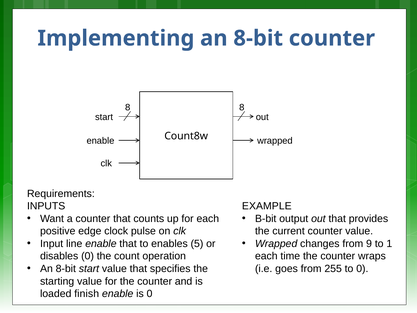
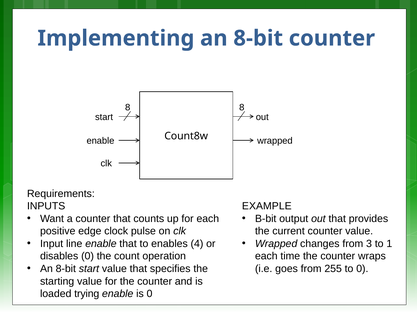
5: 5 -> 4 (197, 243)
9: 9 -> 3 (369, 243)
finish: finish -> trying (87, 294)
